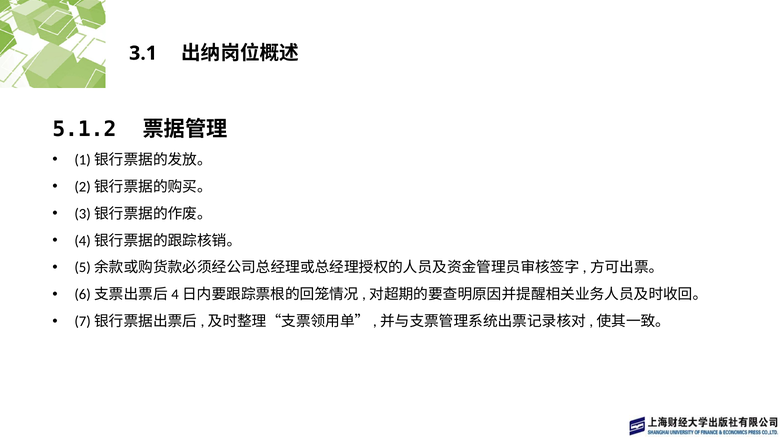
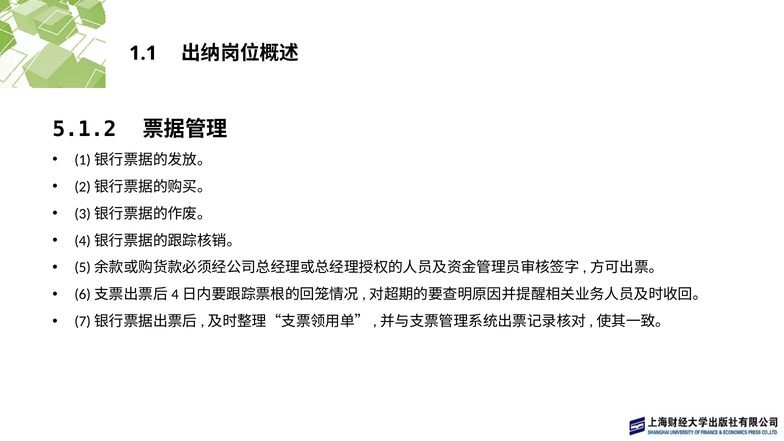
3.1: 3.1 -> 1.1 (143, 53)
